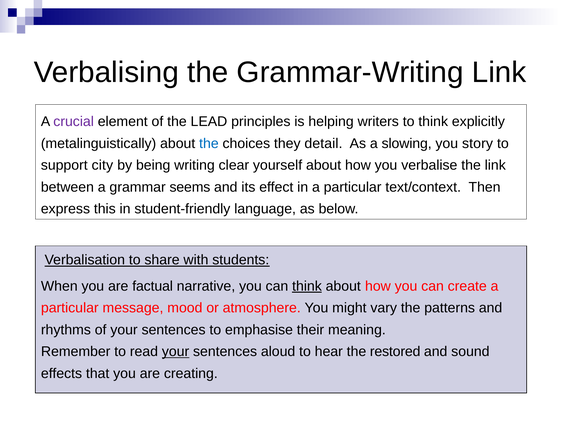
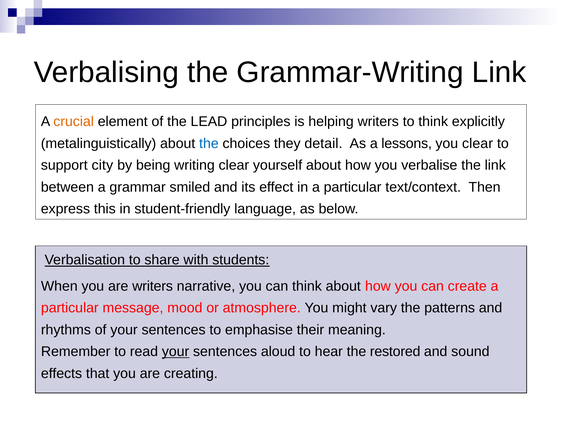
crucial colour: purple -> orange (74, 122)
slowing: slowing -> lessons (407, 144)
you story: story -> clear (478, 144)
seems: seems -> smiled (190, 187)
are factual: factual -> writers (153, 286)
think underline: present -> none (307, 286)
